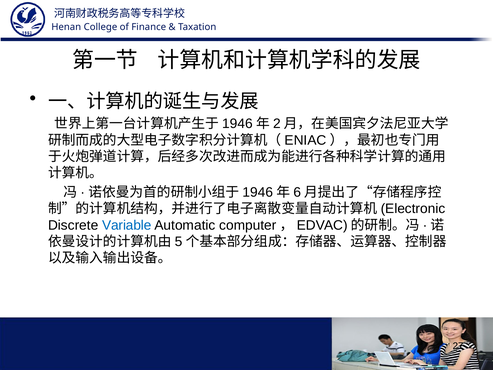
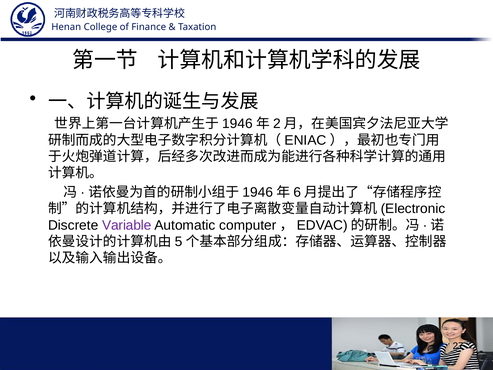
Variable colour: blue -> purple (127, 225)
